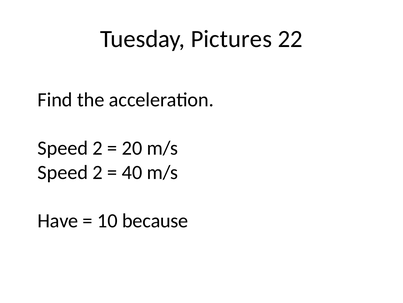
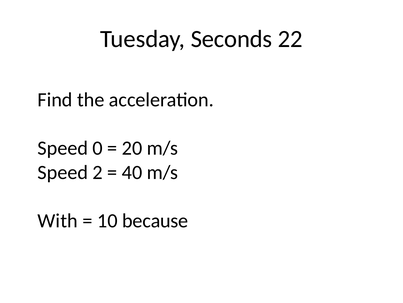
Pictures: Pictures -> Seconds (231, 39)
2: 2 -> 0 (98, 148)
Have: Have -> With (58, 220)
